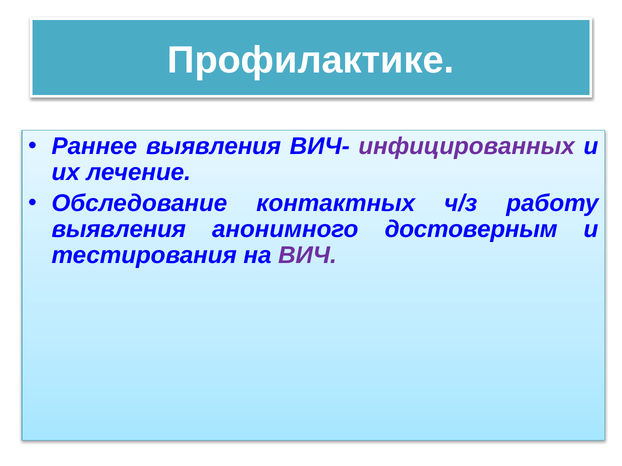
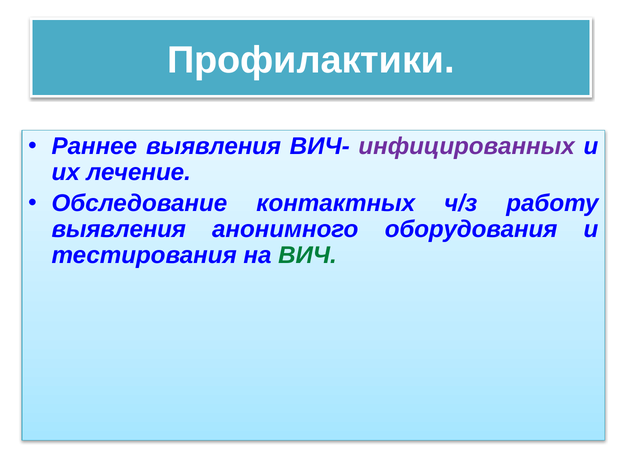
Профилактике: Профилактике -> Профилактики (311, 60)
достоверным: достоверным -> оборудования (471, 229)
ВИЧ colour: purple -> green (307, 256)
